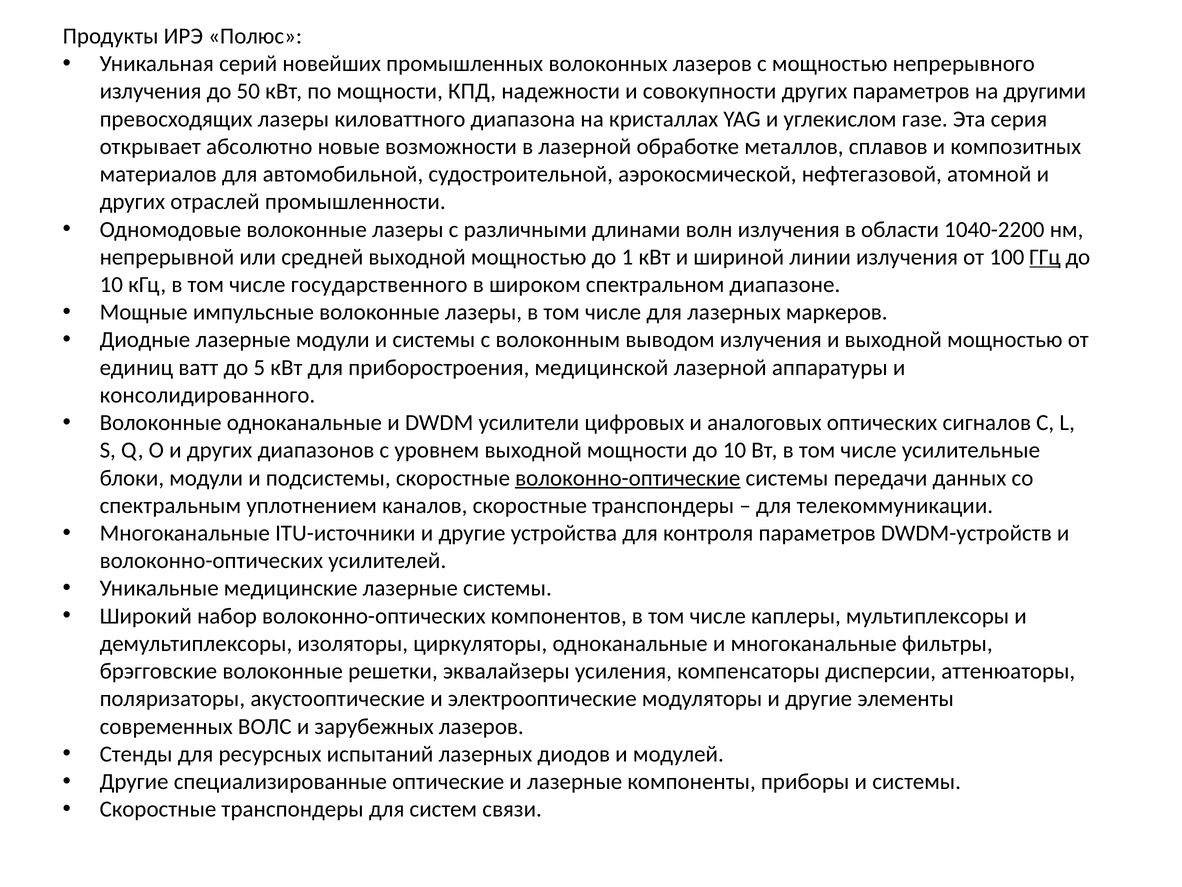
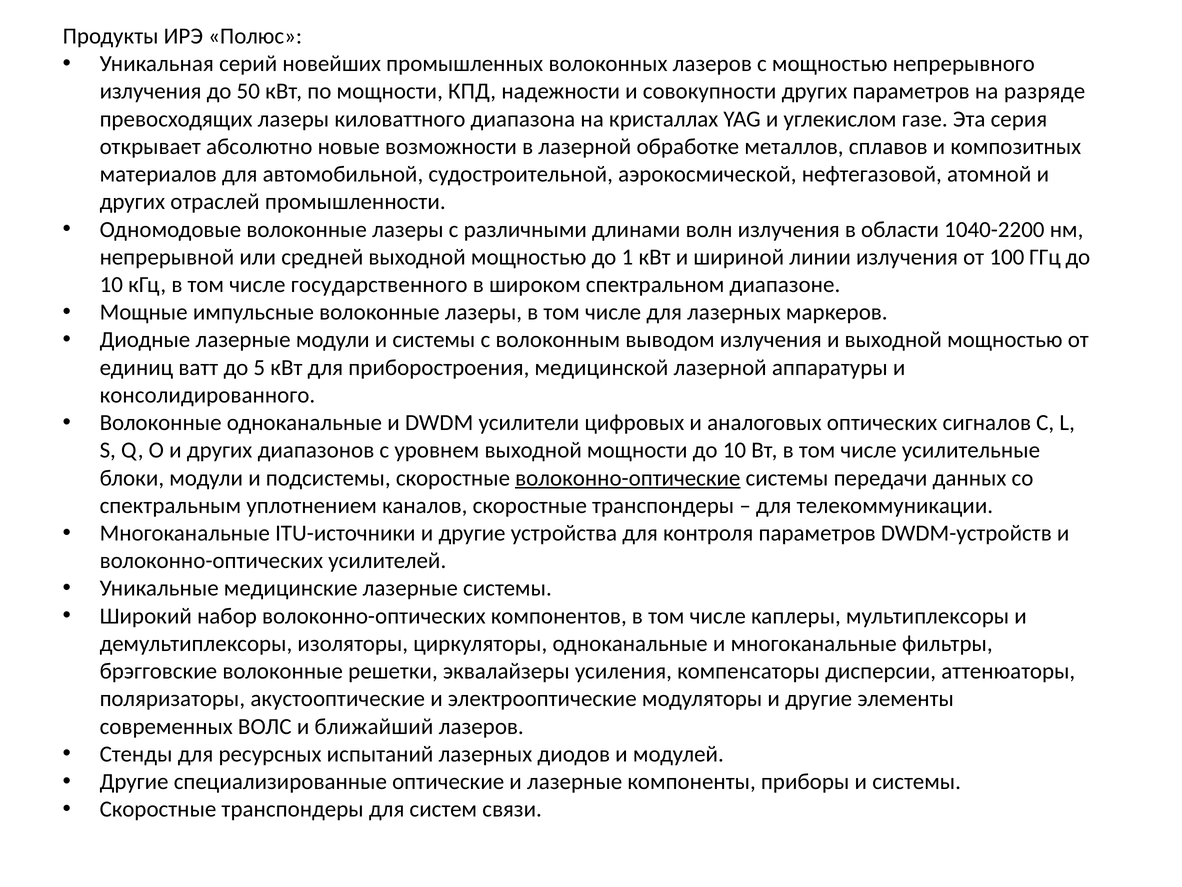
другими: другими -> разряде (1045, 91)
ГГц underline: present -> none (1045, 257)
зарубежных: зарубежных -> ближайший (374, 726)
